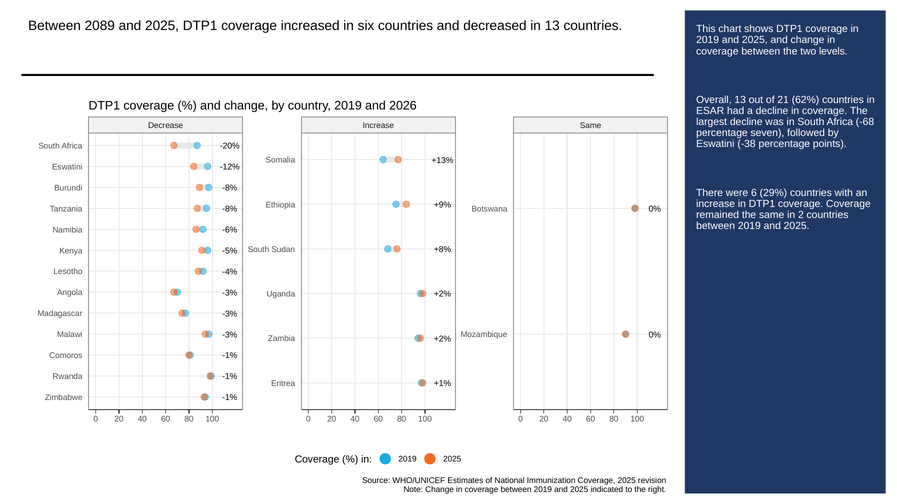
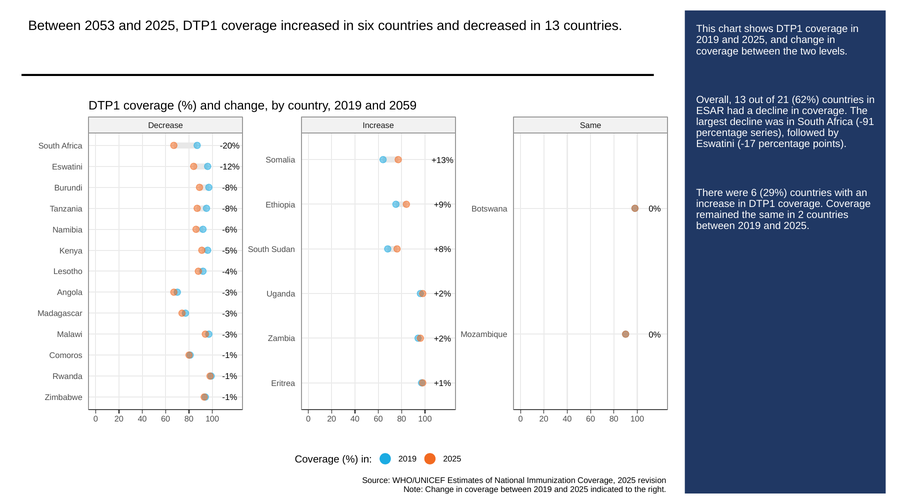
2089: 2089 -> 2053 (100, 26)
2026: 2026 -> 2059 (403, 106)
-68: -68 -> -91 (865, 122)
seven: seven -> series (767, 133)
-38: -38 -> -17 (747, 144)
